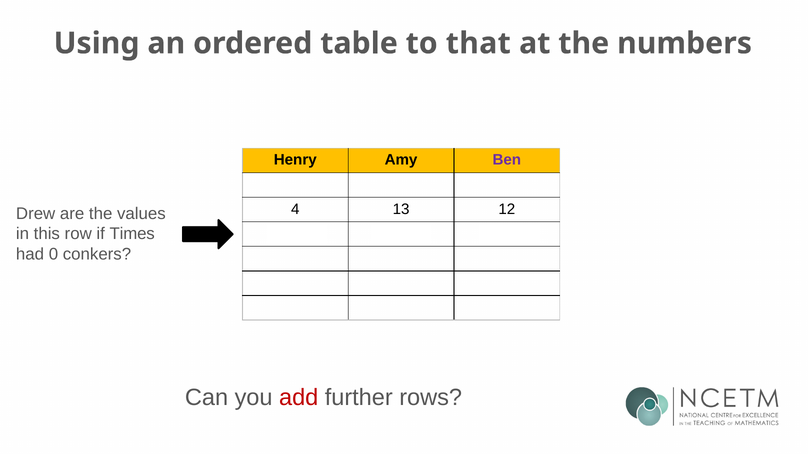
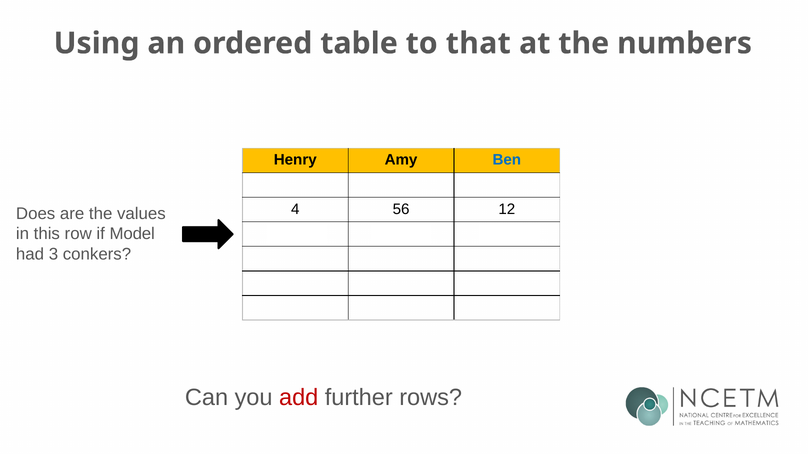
Ben colour: purple -> blue (507, 160)
13: 13 -> 56 (401, 209)
Drew: Drew -> Does (36, 214)
Times: Times -> Model (132, 234)
0: 0 -> 3 (53, 254)
